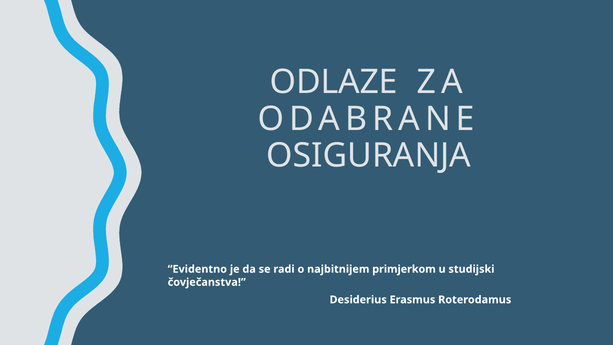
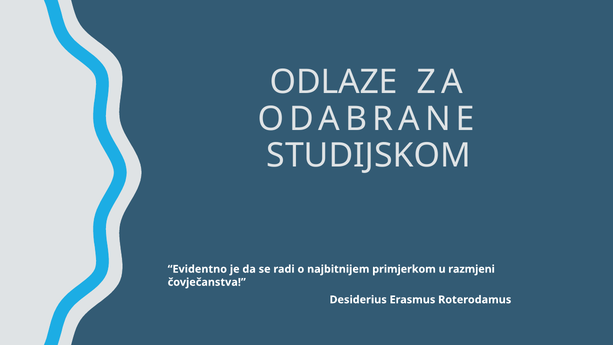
OSIGURANJA: OSIGURANJA -> STUDIJSKOM (369, 155)
studijski: studijski -> razmjeni (472, 269)
